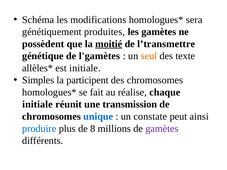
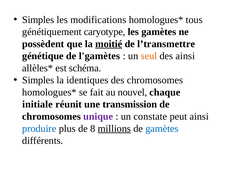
Schéma: Schéma -> Simples (38, 20)
sera: sera -> tous (194, 20)
produites: produites -> caryotype (105, 32)
des texte: texte -> ainsi (185, 56)
est initiale: initiale -> schéma (85, 68)
participent: participent -> identiques (87, 80)
réalise: réalise -> nouvel (132, 92)
unique colour: blue -> purple (98, 117)
millions underline: none -> present (114, 129)
gamètes colour: purple -> blue (162, 129)
